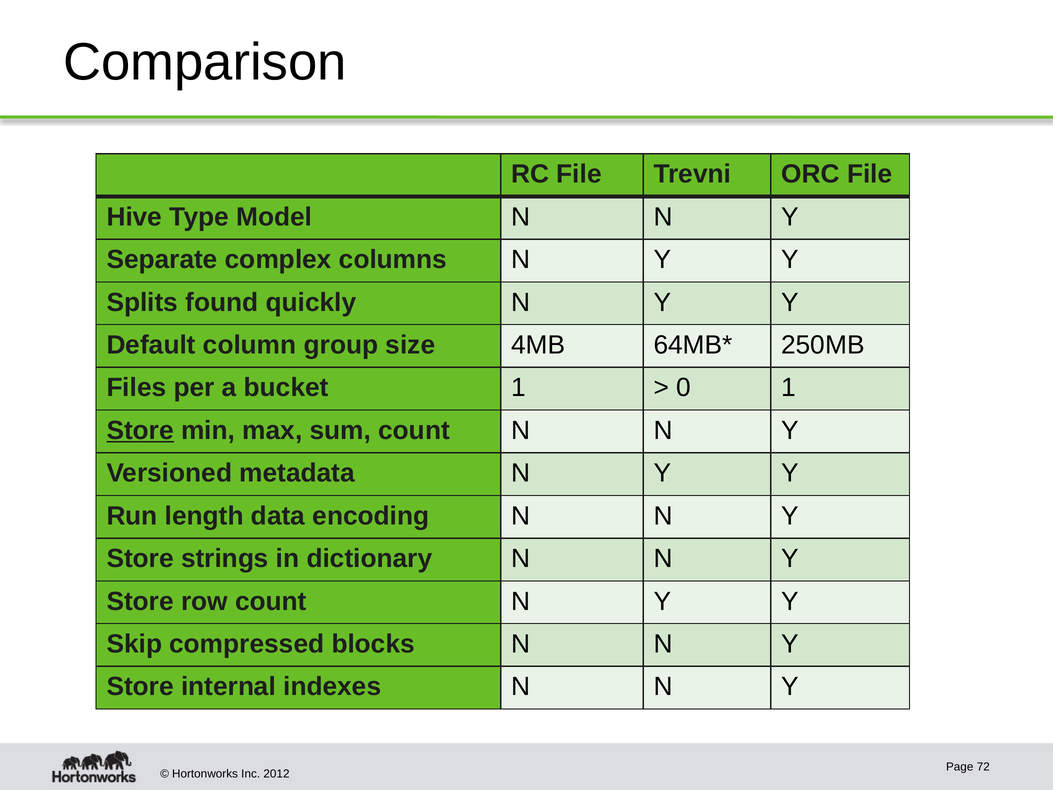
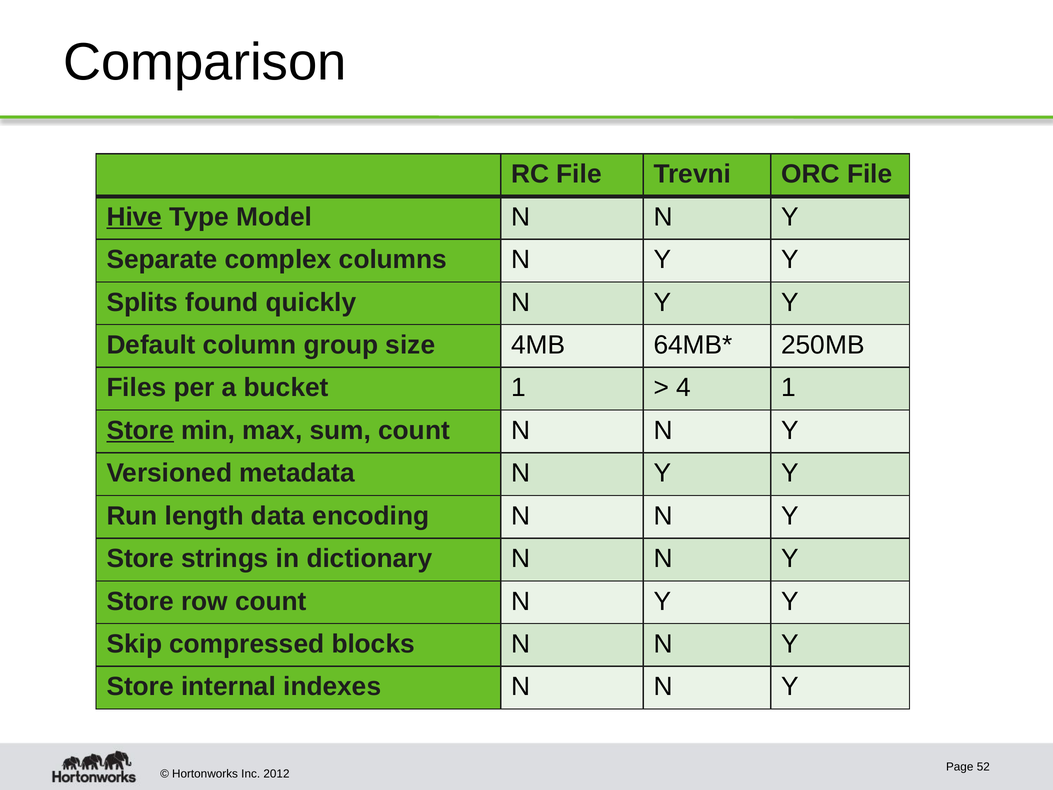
Hive underline: none -> present (134, 217)
0: 0 -> 4 (684, 388)
72: 72 -> 52 (983, 766)
